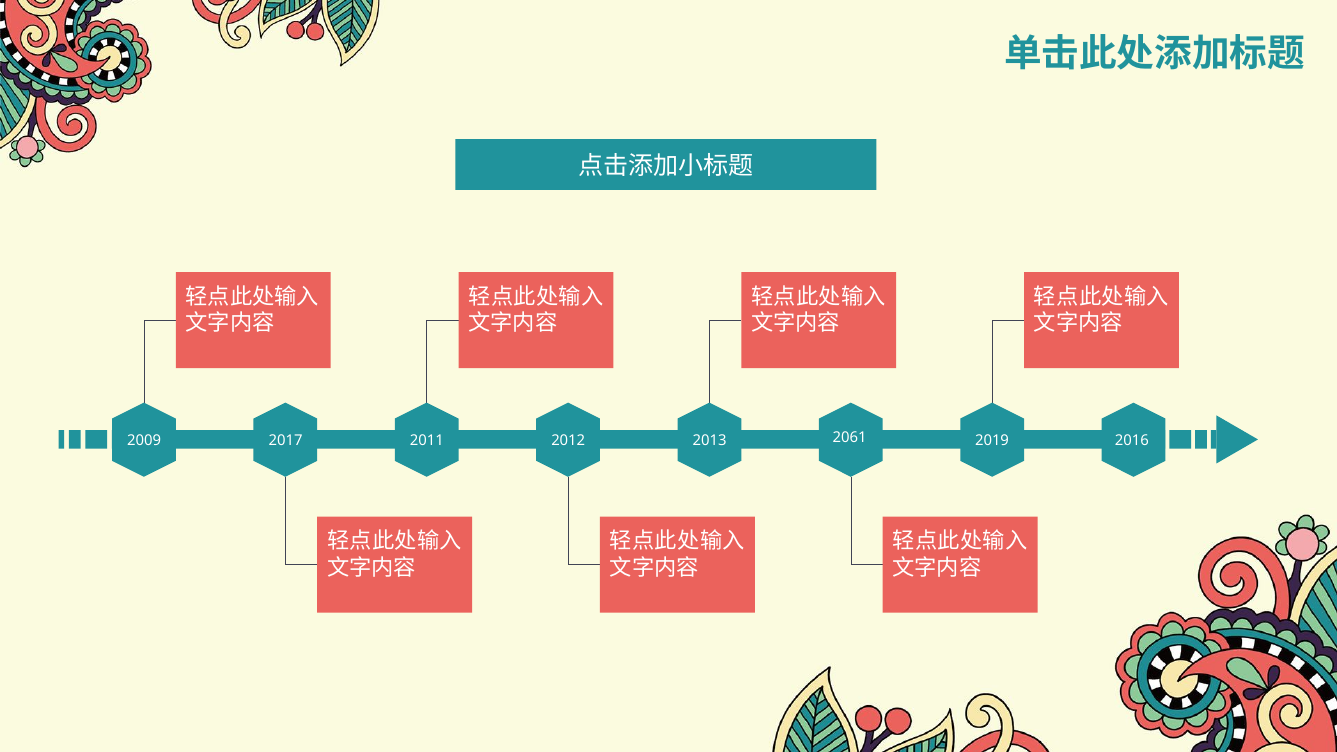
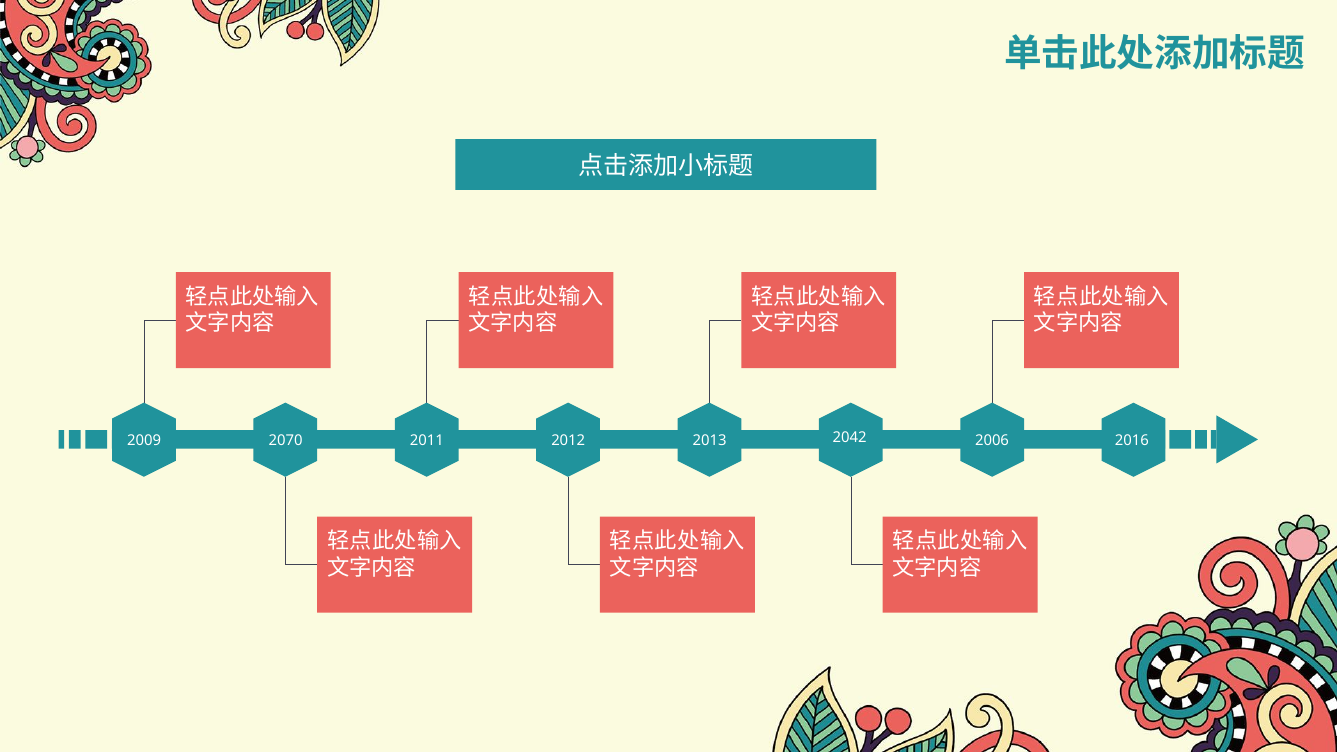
2061: 2061 -> 2042 (850, 437)
2017: 2017 -> 2070 (286, 440)
2019: 2019 -> 2006 (992, 440)
